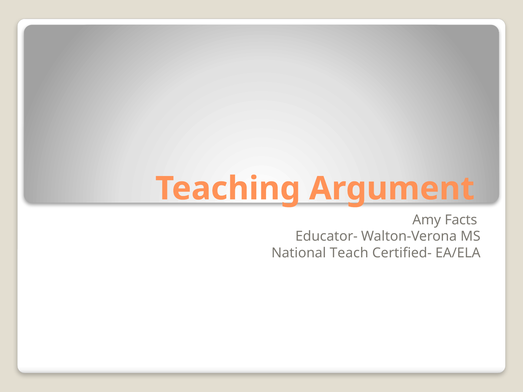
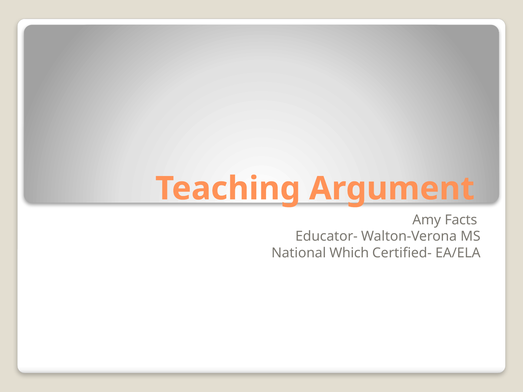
Teach: Teach -> Which (349, 253)
